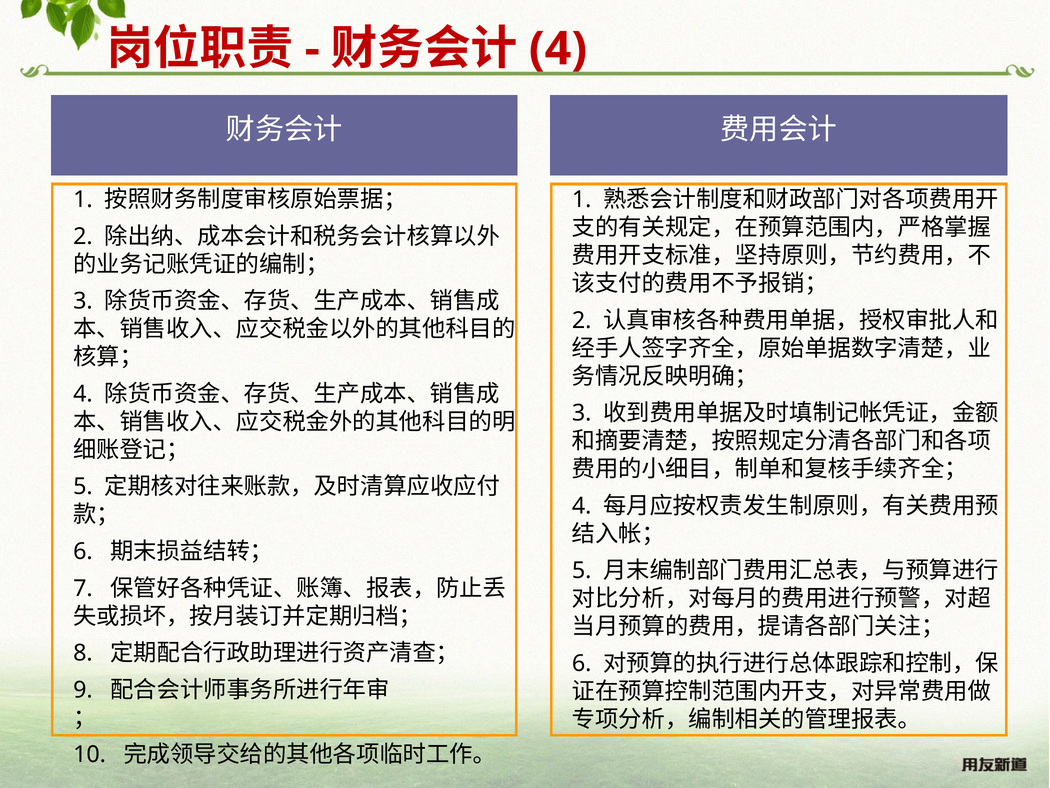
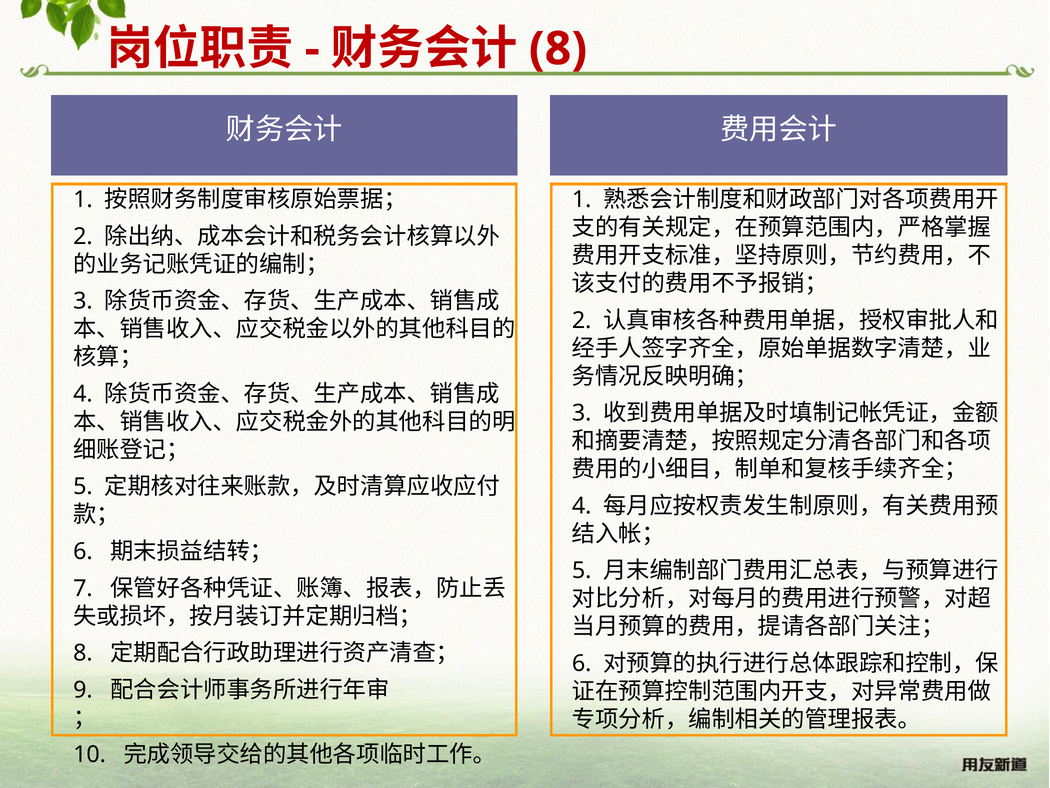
4: 4 -> 8 (558, 49)
